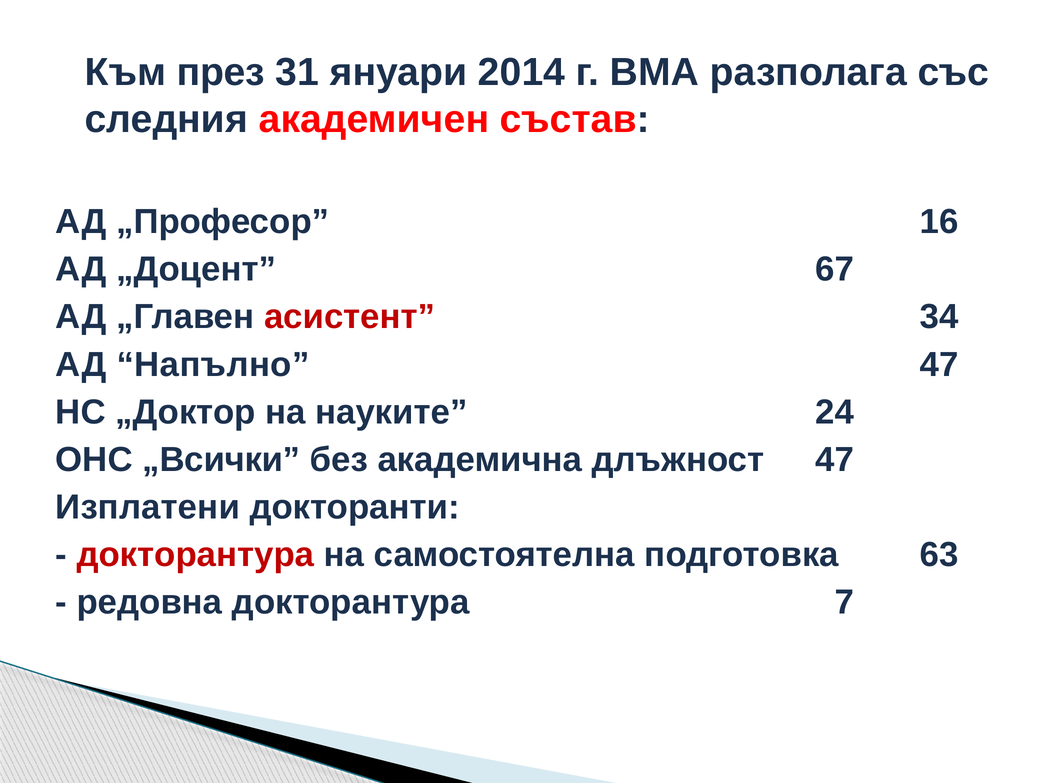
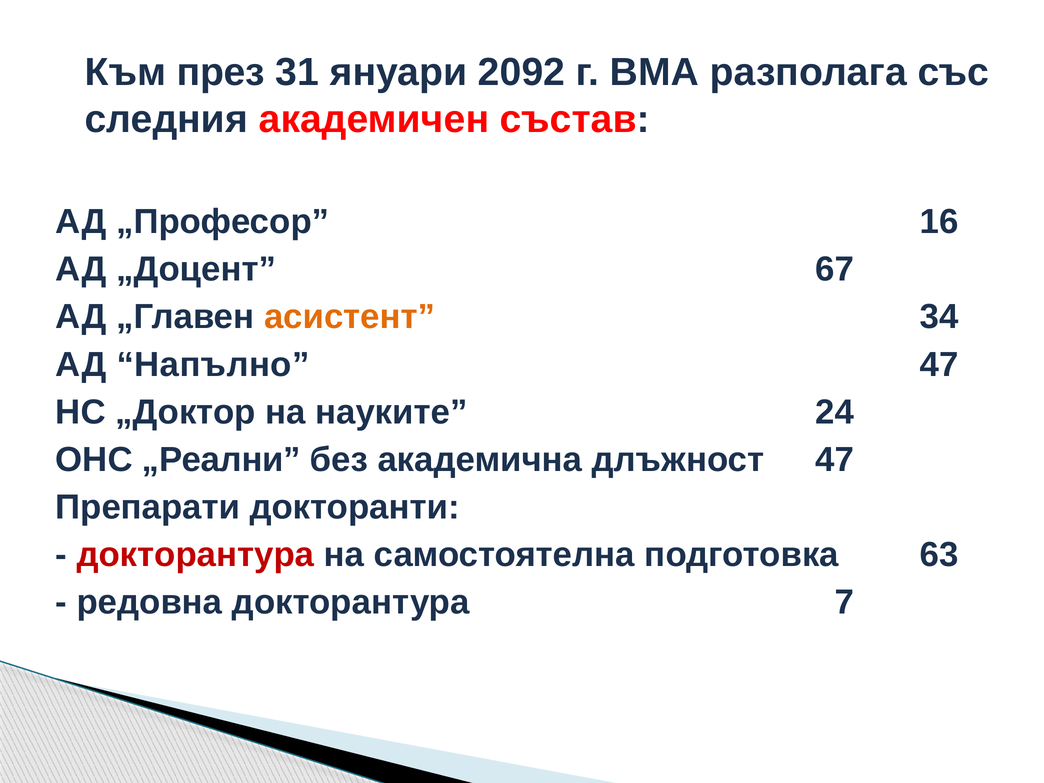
2014: 2014 -> 2092 (522, 72)
асистент colour: red -> orange (350, 317)
„Всички: „Всички -> „Реални (221, 460)
Изплатени: Изплатени -> Препарати (148, 507)
